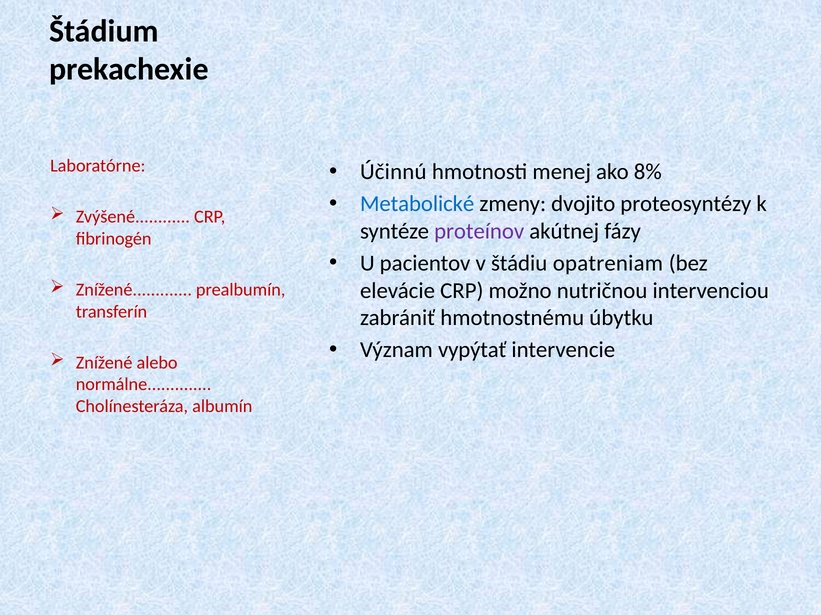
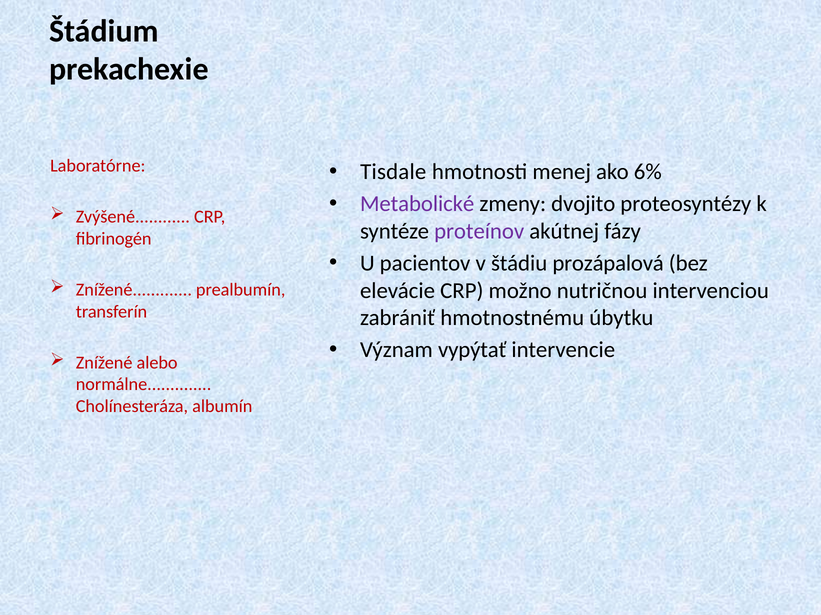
Účinnú: Účinnú -> Tisdale (393, 172)
8%: 8% -> 6% (648, 172)
Metabolické colour: blue -> purple (417, 204)
opatreniam: opatreniam -> prozápalová (608, 263)
